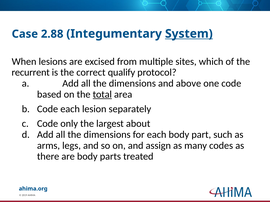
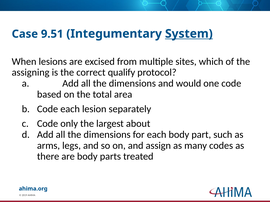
2.88: 2.88 -> 9.51 (52, 34)
recurrent: recurrent -> assigning (31, 73)
above: above -> would (189, 84)
total underline: present -> none (102, 95)
